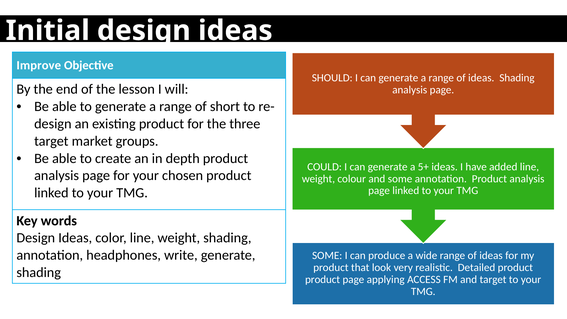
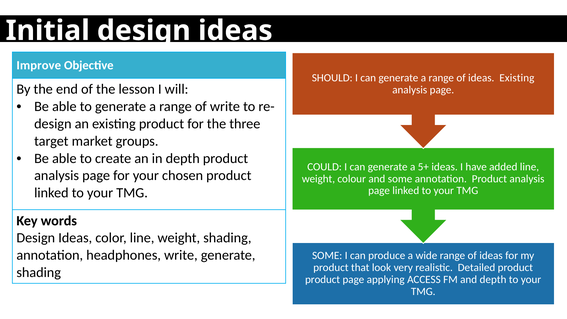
ideas Shading: Shading -> Existing (517, 78)
of short: short -> write (225, 106)
target: target -> depth (493, 279)
